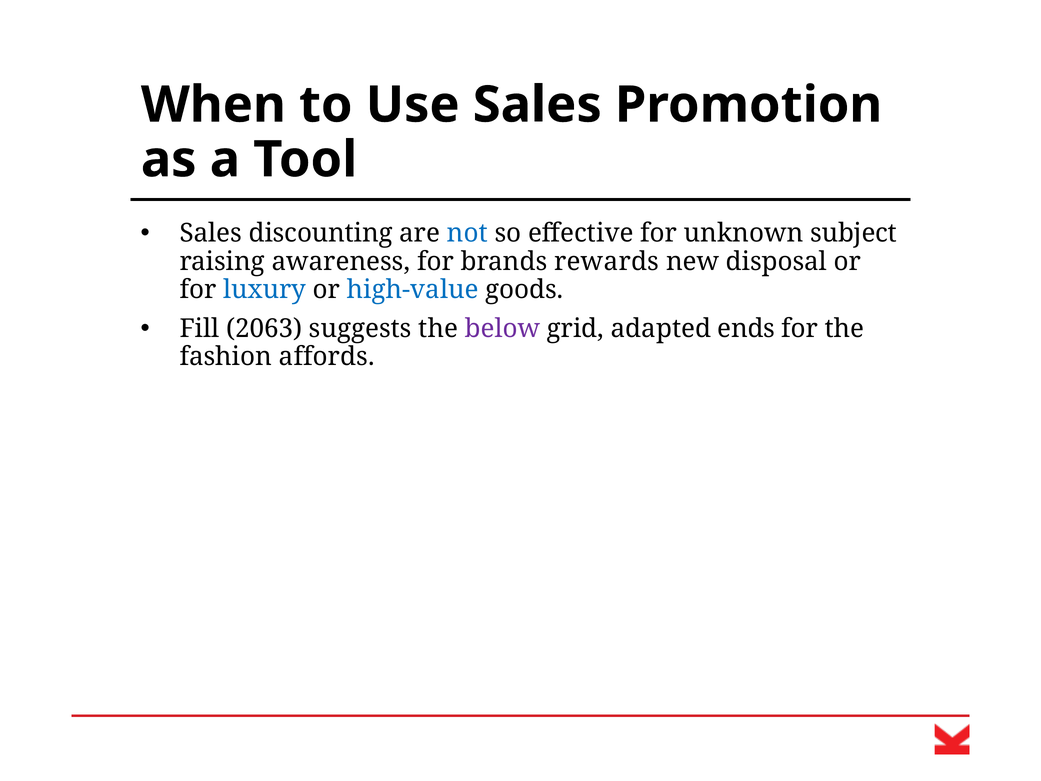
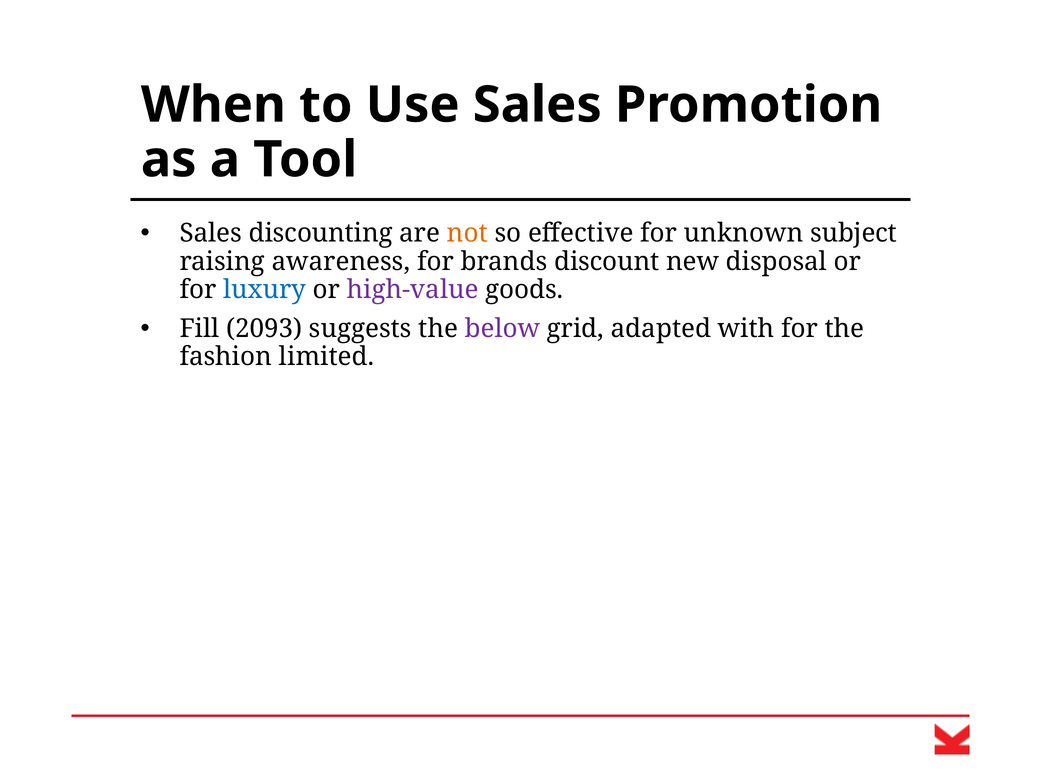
not colour: blue -> orange (467, 233)
rewards: rewards -> discount (607, 261)
high-value colour: blue -> purple (413, 290)
2063: 2063 -> 2093 (264, 329)
ends: ends -> with (746, 329)
affords: affords -> limited (327, 357)
